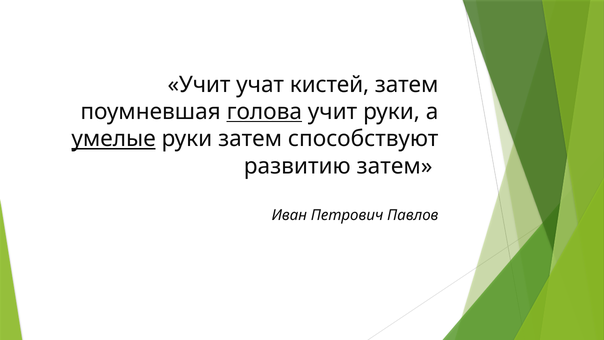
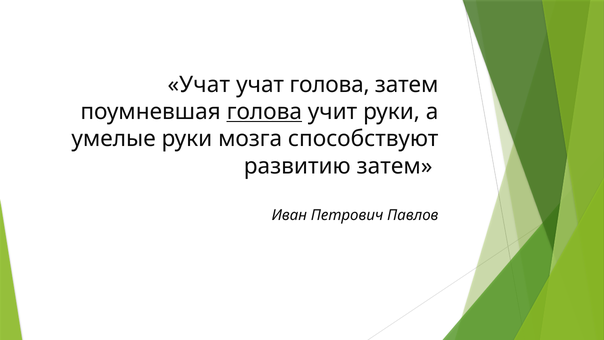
Учит: Учит -> Учат (199, 84)
учат кистей: кистей -> голова (329, 84)
умелые underline: present -> none (114, 139)
руки затем: затем -> мозга (250, 139)
